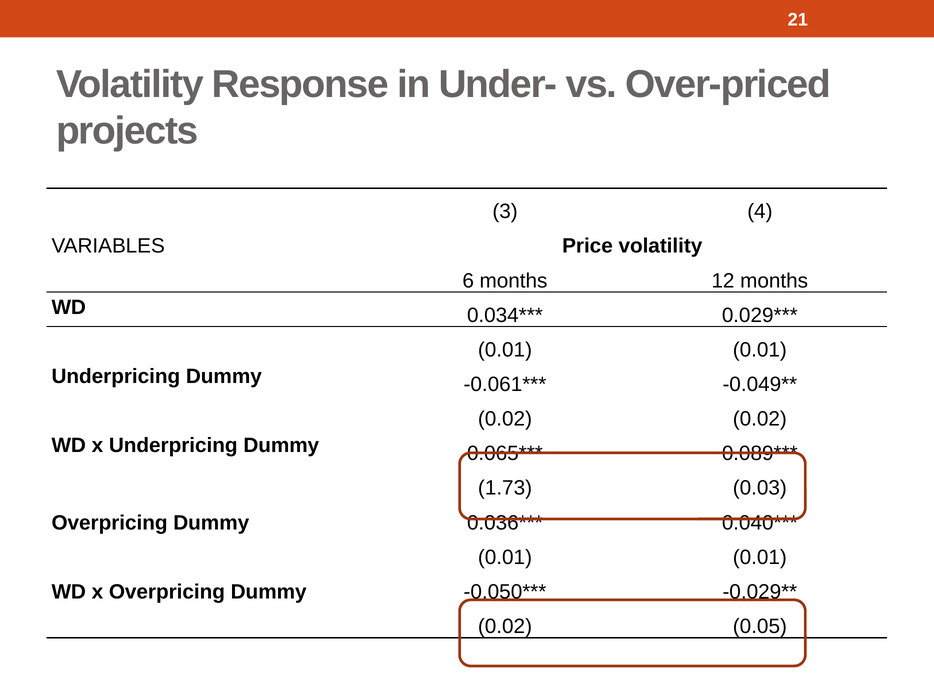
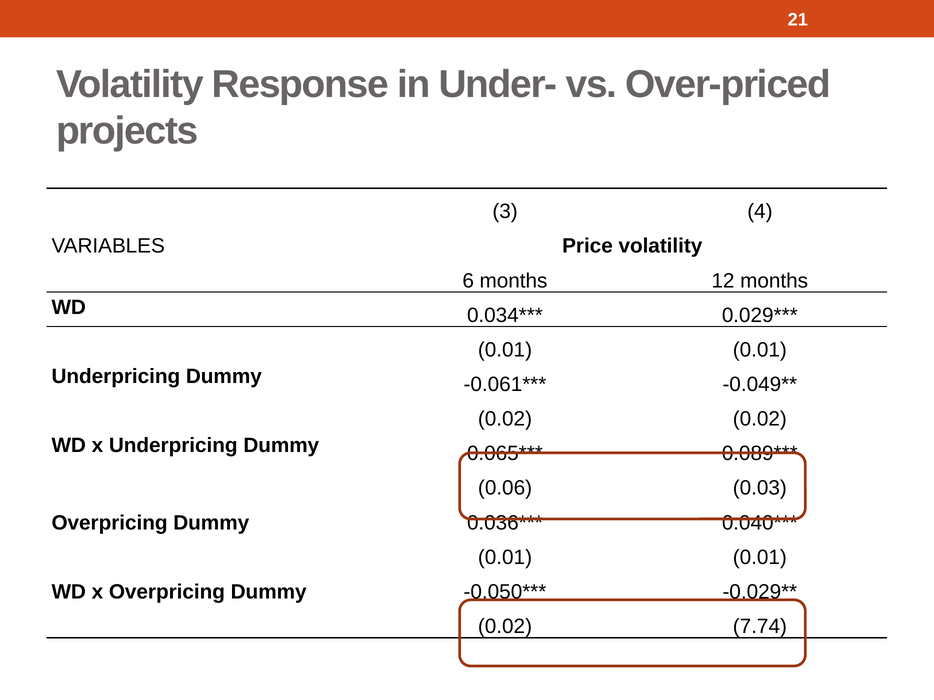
1.73: 1.73 -> 0.06 (505, 489)
0.05: 0.05 -> 7.74 (760, 627)
